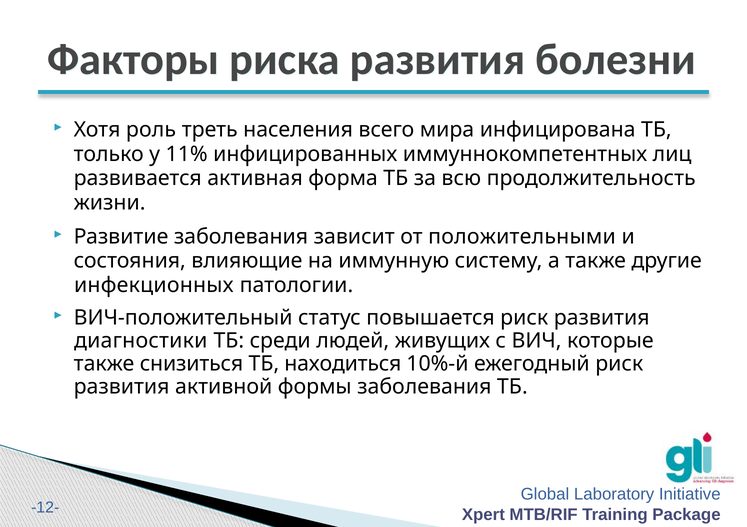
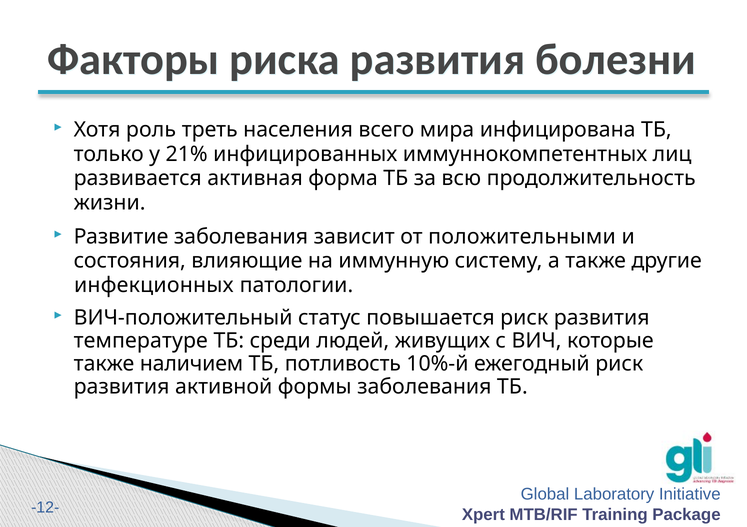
11%: 11% -> 21% (187, 154)
диагностики: диагностики -> температуре (141, 341)
снизиться: снизиться -> наличием (192, 364)
находиться: находиться -> потливость (343, 364)
